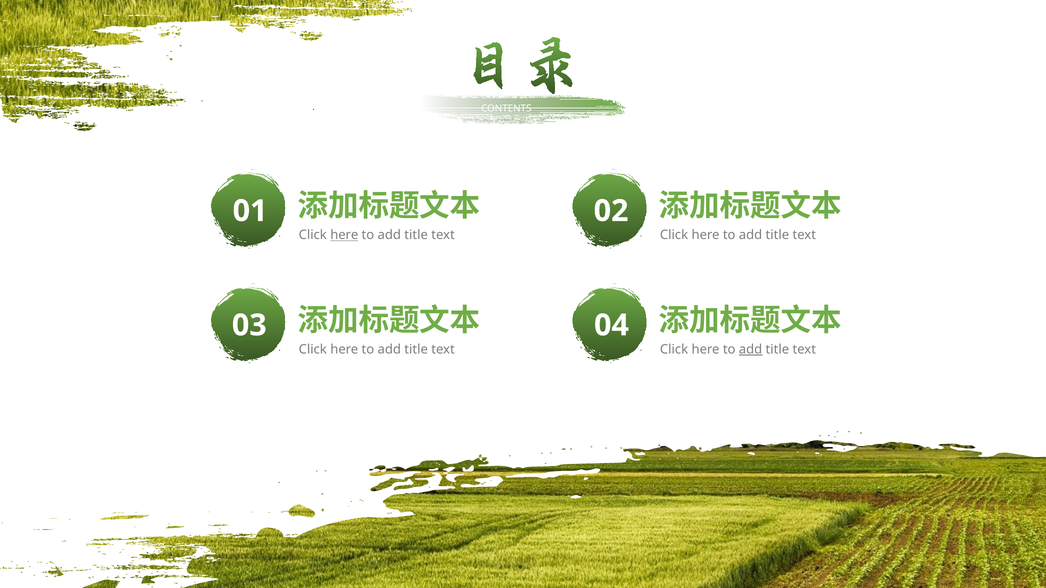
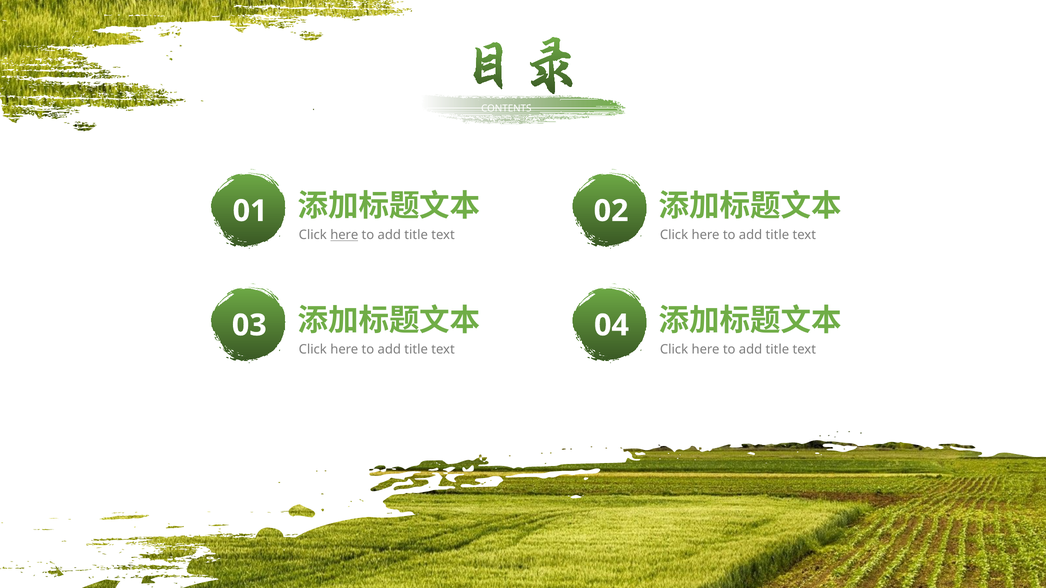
add underline: present -> none (751, 350)
